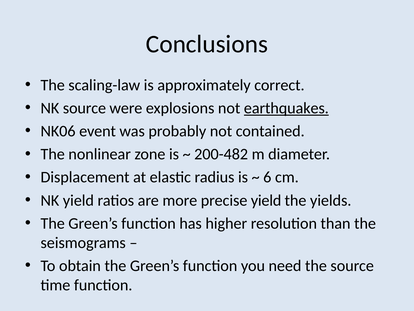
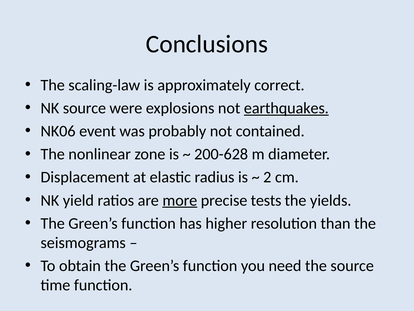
200-482: 200-482 -> 200-628 (221, 154)
6: 6 -> 2 (267, 177)
more underline: none -> present (180, 200)
precise yield: yield -> tests (266, 200)
